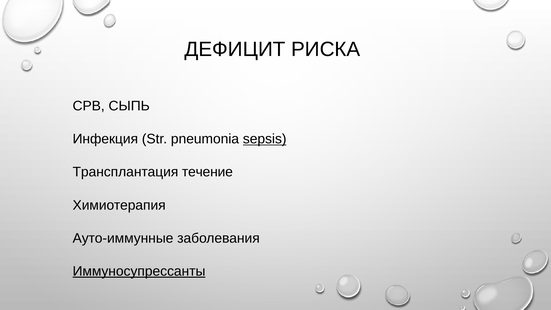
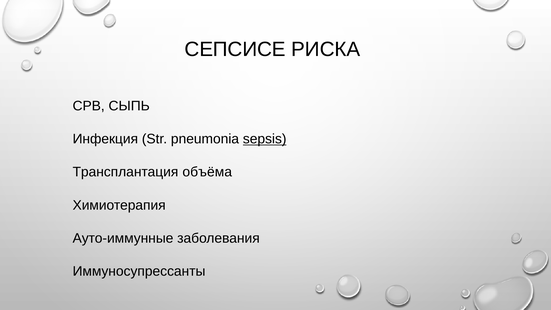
ДЕФИЦИТ: ДЕФИЦИТ -> СЕПСИСЕ (235, 49)
течение: течение -> объёма (207, 172)
Иммуносупрессанты underline: present -> none (139, 271)
